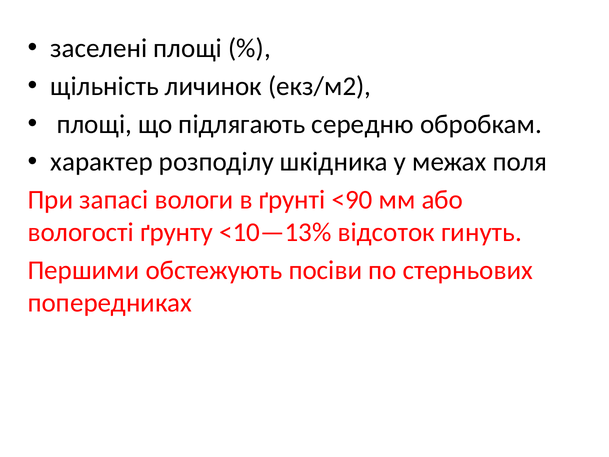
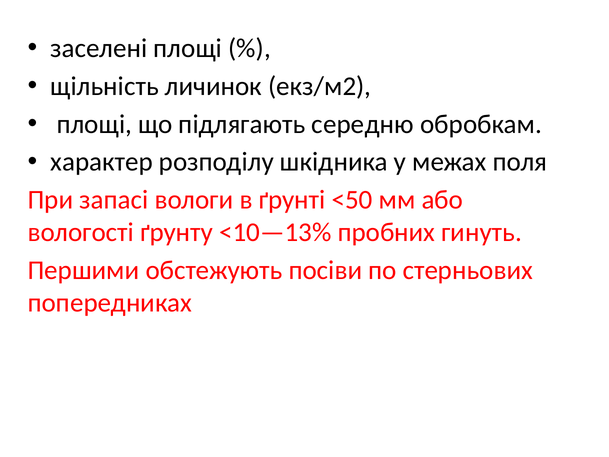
<90: <90 -> <50 (352, 200)
відсоток: відсоток -> пробних (386, 232)
